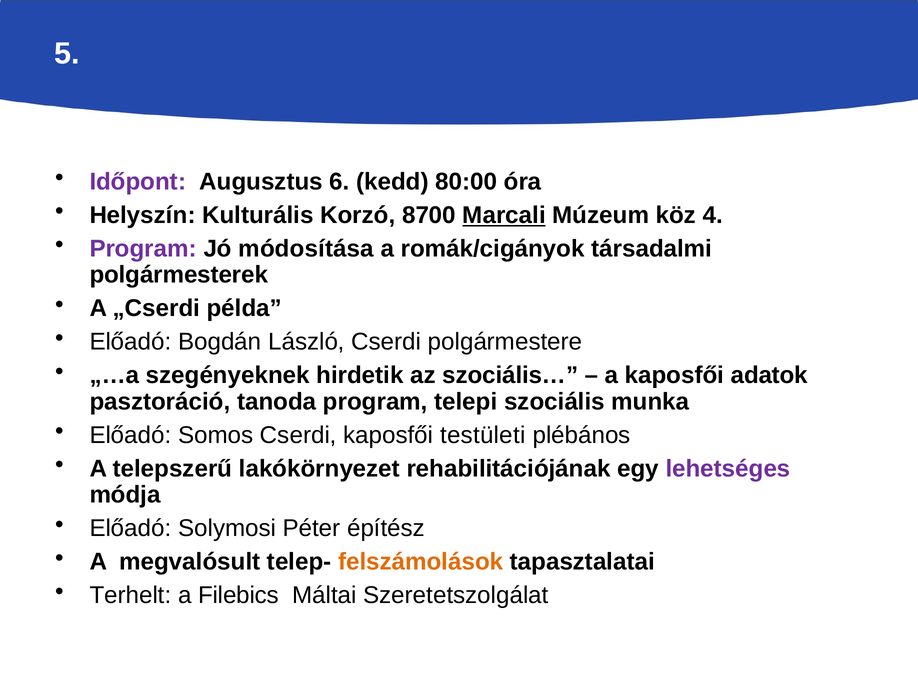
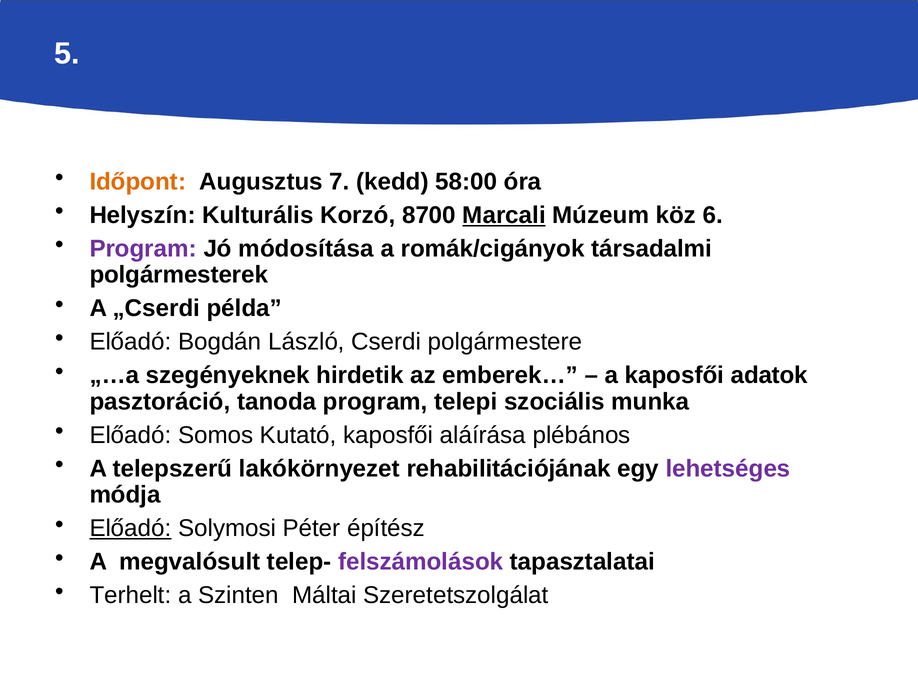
Időpont colour: purple -> orange (138, 181)
6: 6 -> 7 (340, 181)
80:00: 80:00 -> 58:00 (466, 181)
4: 4 -> 6 (713, 215)
szociális…: szociális… -> emberek… (510, 375)
Somos Cserdi: Cserdi -> Kutató (298, 435)
testületi: testületi -> aláírása (483, 435)
Előadó underline: none -> present (130, 528)
felszámolások colour: orange -> purple (421, 561)
Filebics: Filebics -> Szinten (239, 595)
